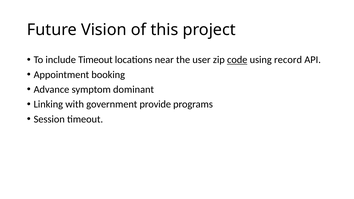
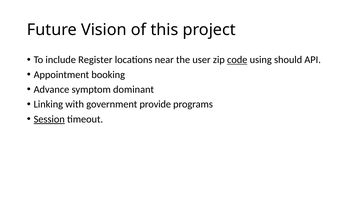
include Timeout: Timeout -> Register (95, 60)
record: record -> should (288, 60)
Session underline: none -> present (49, 119)
